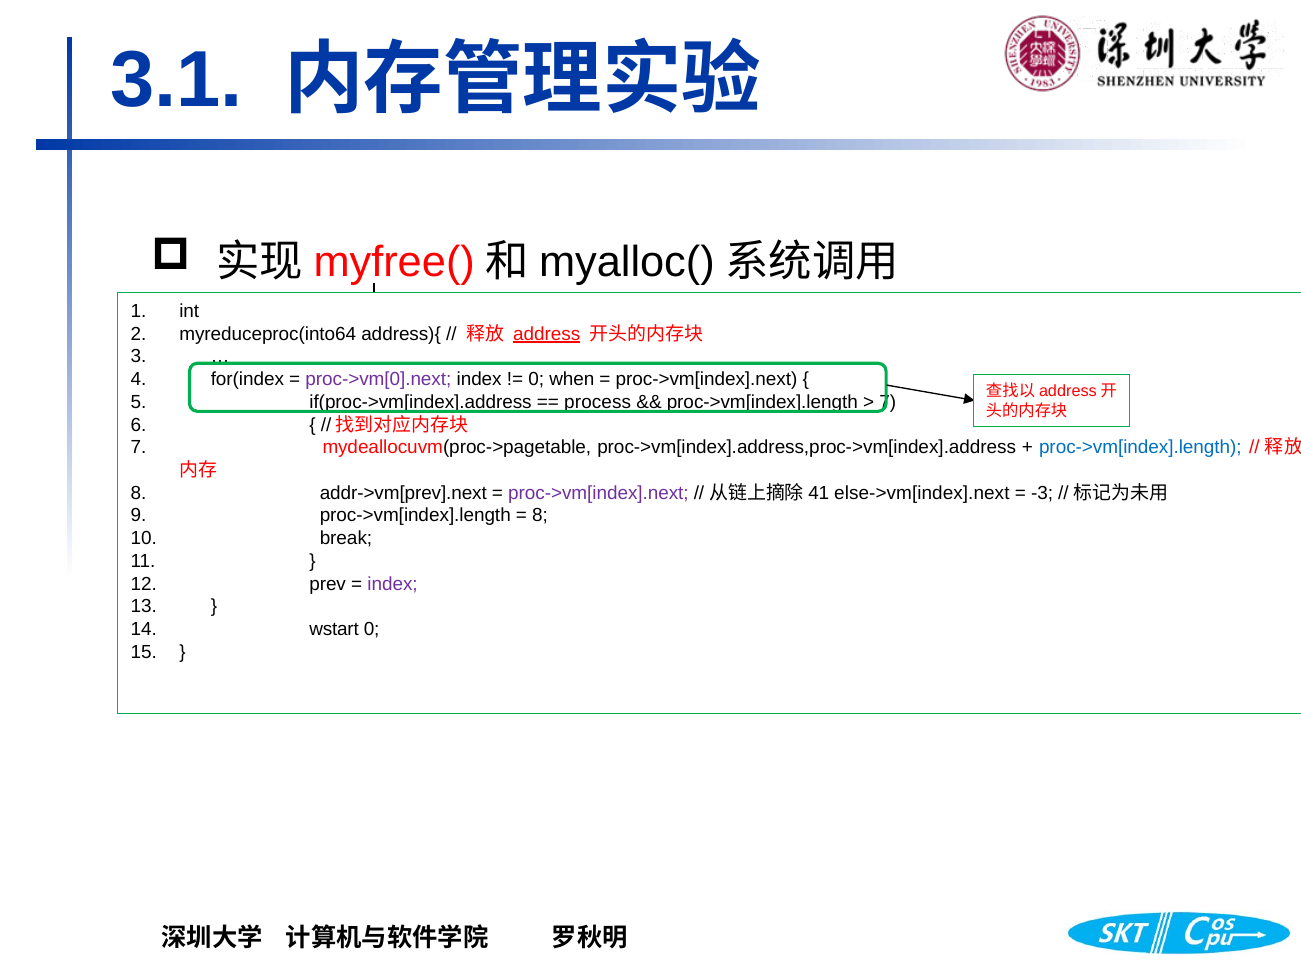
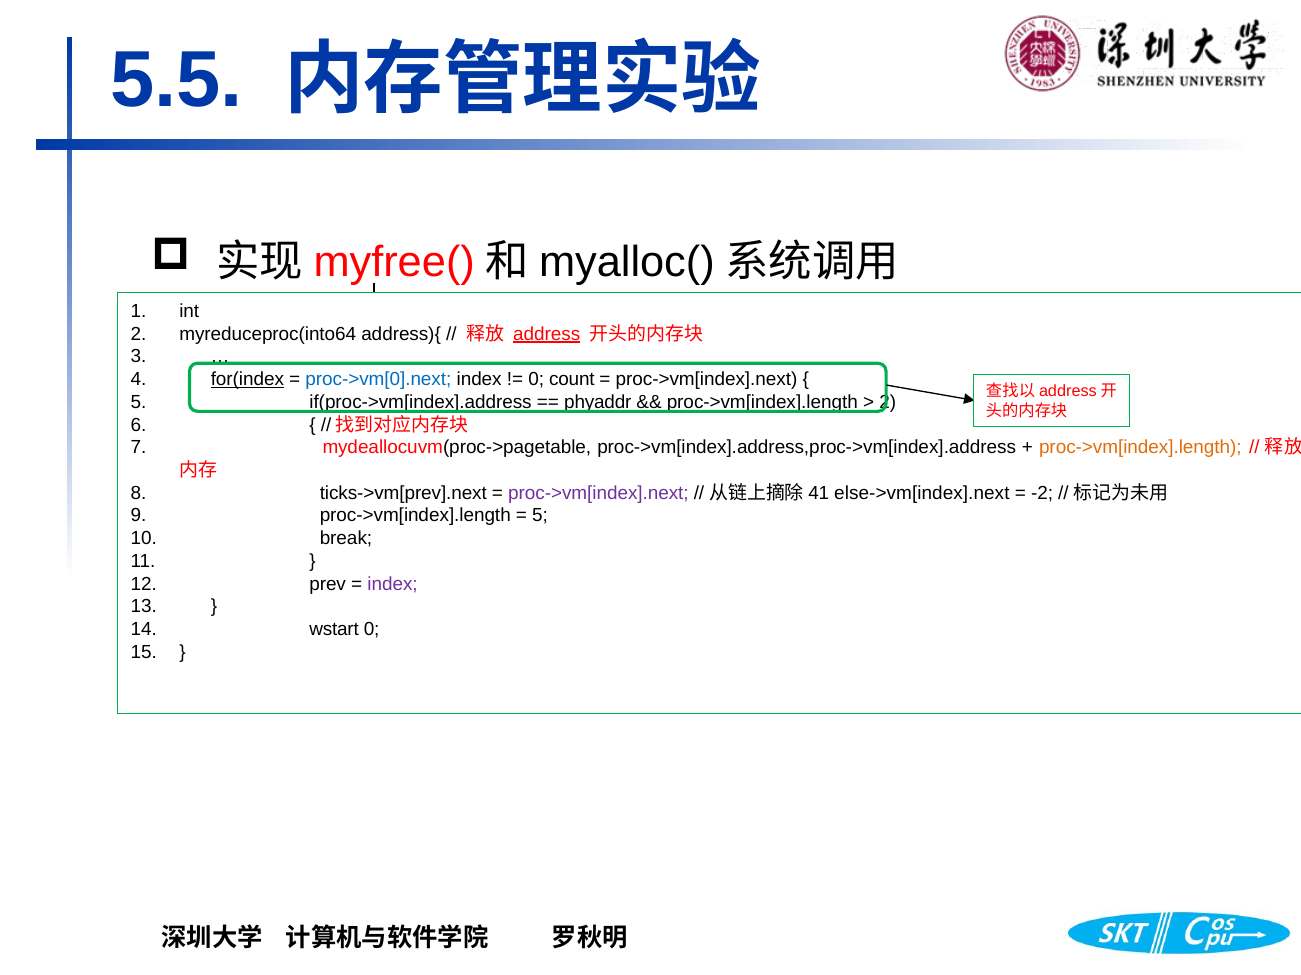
3.1: 3.1 -> 5.5 (177, 81)
for(index underline: none -> present (247, 380)
proc->vm[0].next colour: purple -> blue (378, 380)
when: when -> count (572, 380)
process: process -> phyaddr (598, 402)
7: 7 -> 2 (888, 402)
proc->vm[index].length colour: blue -> orange (1140, 448)
addr->vm[prev].next: addr->vm[prev].next -> ticks->vm[prev].next (403, 493)
-3: -3 -> -2 (1042, 493)
8: 8 -> 5 (540, 516)
